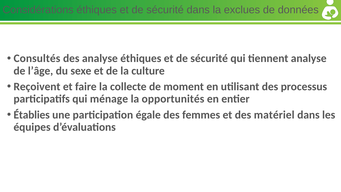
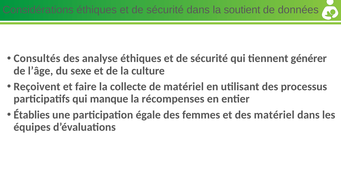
exclues: exclues -> soutient (242, 10)
tiennent analyse: analyse -> générer (309, 58)
de moment: moment -> matériel (184, 87)
ménage: ménage -> manque (109, 99)
opportunités: opportunités -> récompenses (173, 99)
